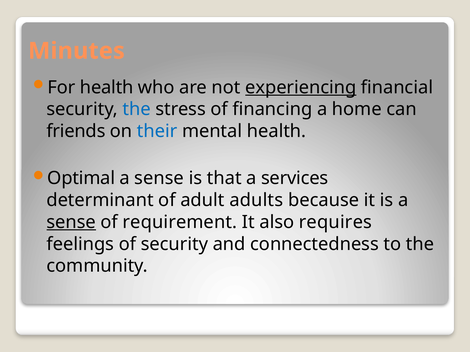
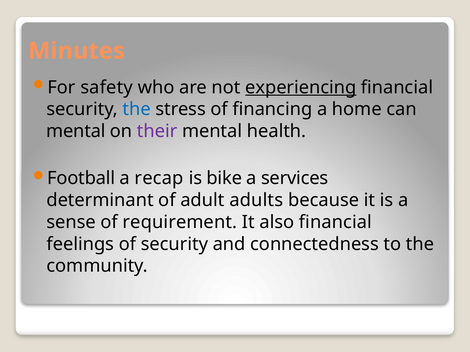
For health: health -> safety (107, 87)
friends: friends -> mental (76, 131)
their colour: blue -> purple (157, 131)
Optimal: Optimal -> Football (81, 178)
sense: sense -> recap (159, 178)
that: that -> bike (224, 178)
sense underline: present -> none (71, 222)
also requires: requires -> financial (335, 222)
